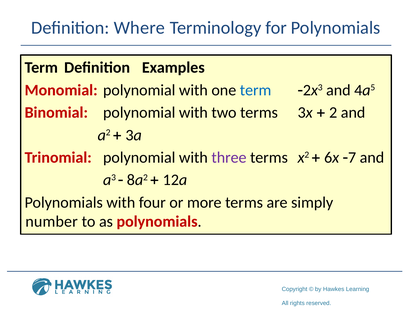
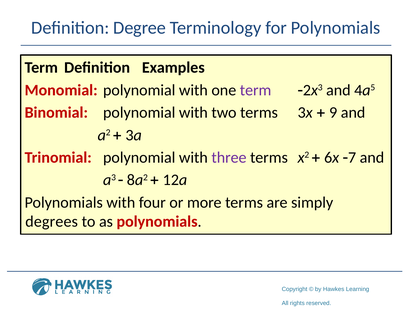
Where: Where -> Degree (140, 28)
term colour: blue -> purple (256, 90)
2: 2 -> 9 (333, 113)
number: number -> degrees (52, 222)
